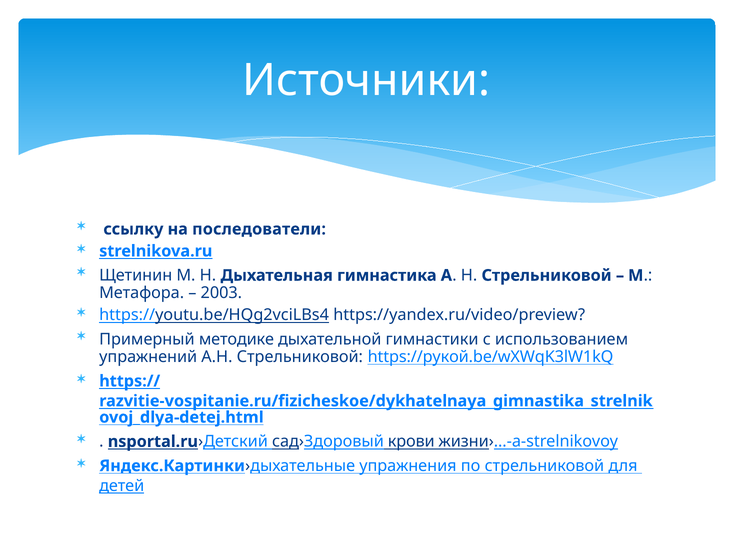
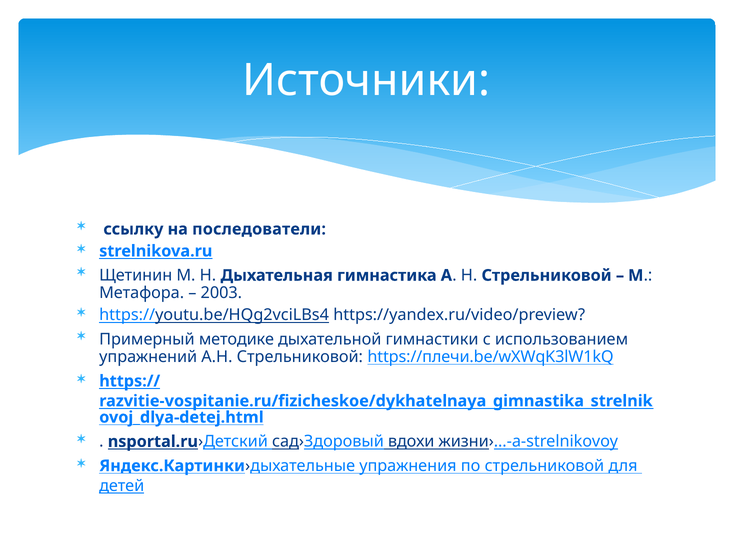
https://рукой.be/wXWqK3lW1kQ: https://рукой.be/wXWqK3lW1kQ -> https://плечи.be/wXWqK3lW1kQ (491, 357)
крови: крови -> вдохи (411, 441)
